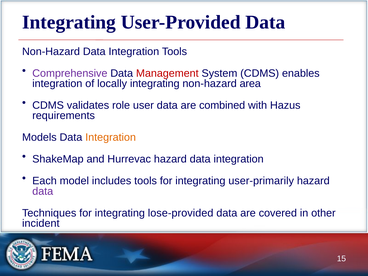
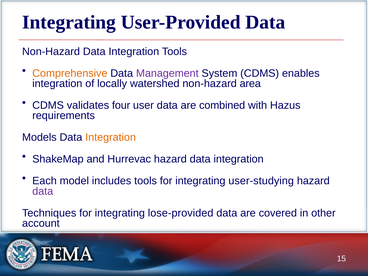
Comprehensive colour: purple -> orange (70, 73)
Management colour: red -> purple (167, 73)
locally integrating: integrating -> watershed (155, 84)
role: role -> four (121, 105)
user-primarily: user-primarily -> user-studying (261, 181)
incident: incident -> account (41, 223)
